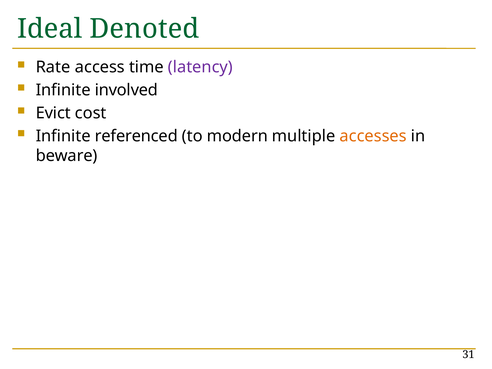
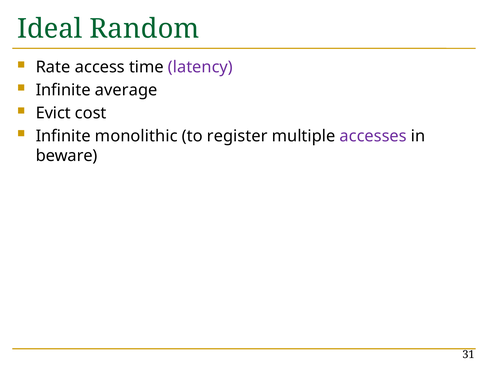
Denoted: Denoted -> Random (144, 29)
involved: involved -> average (126, 90)
referenced: referenced -> monolithic (136, 136)
modern: modern -> register (237, 136)
accesses colour: orange -> purple (373, 136)
